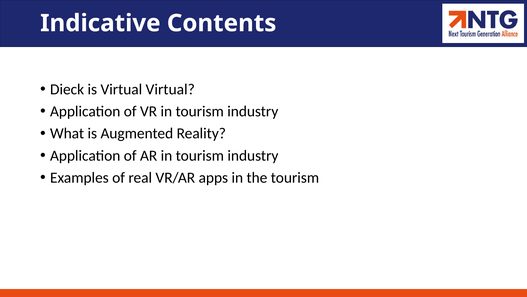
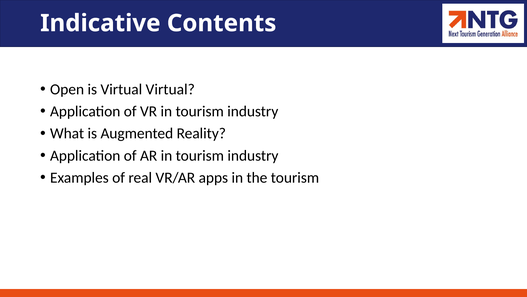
Dieck: Dieck -> Open (67, 89)
